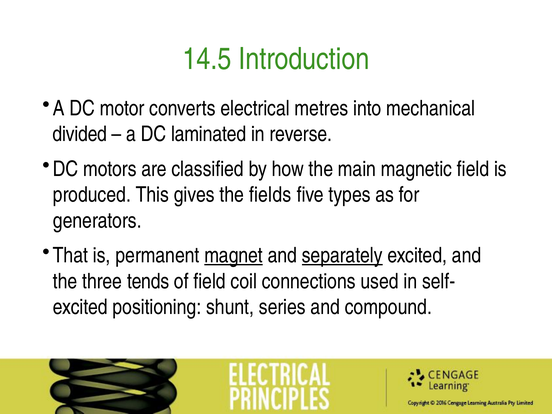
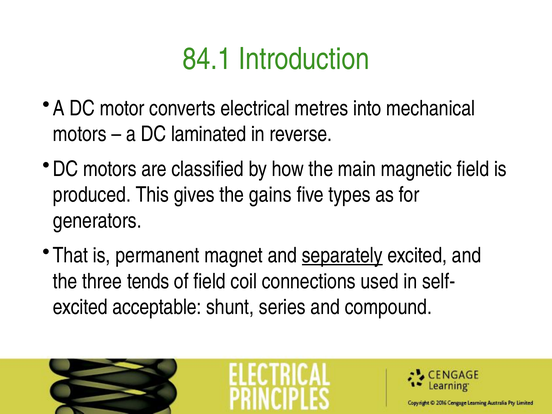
14.5: 14.5 -> 84.1 (207, 59)
divided: divided -> motors (80, 134)
fields: fields -> gains (270, 195)
magnet underline: present -> none (234, 256)
positioning: positioning -> acceptable (157, 307)
